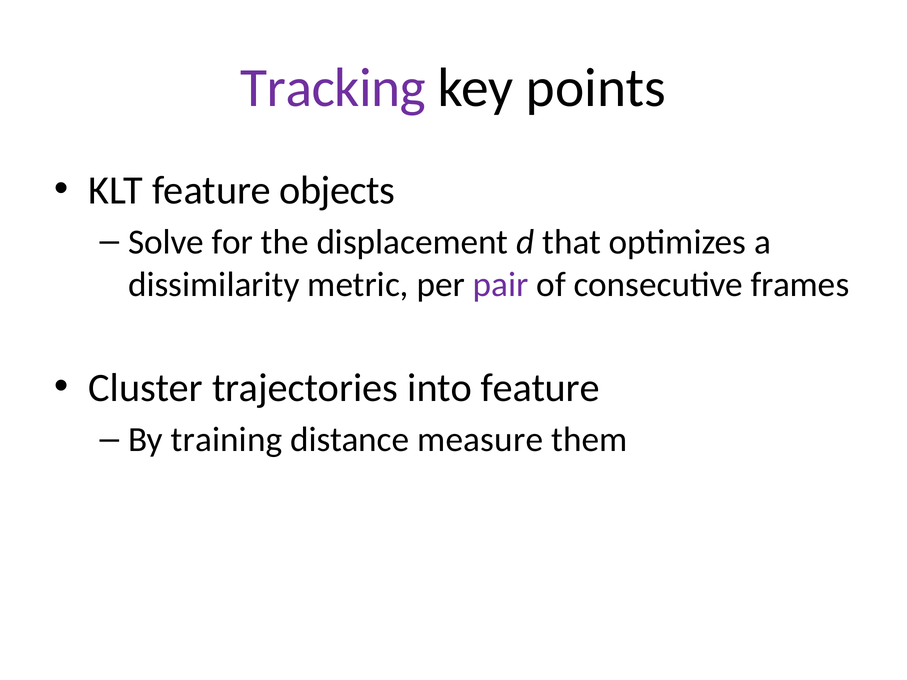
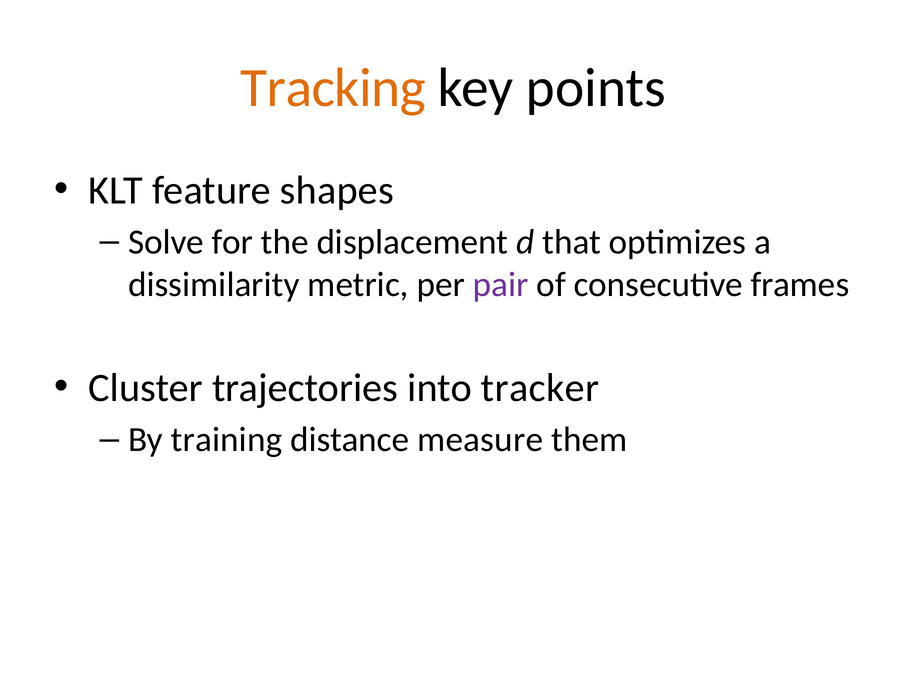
Tracking colour: purple -> orange (333, 88)
objects: objects -> shapes (337, 190)
into feature: feature -> tracker (540, 388)
